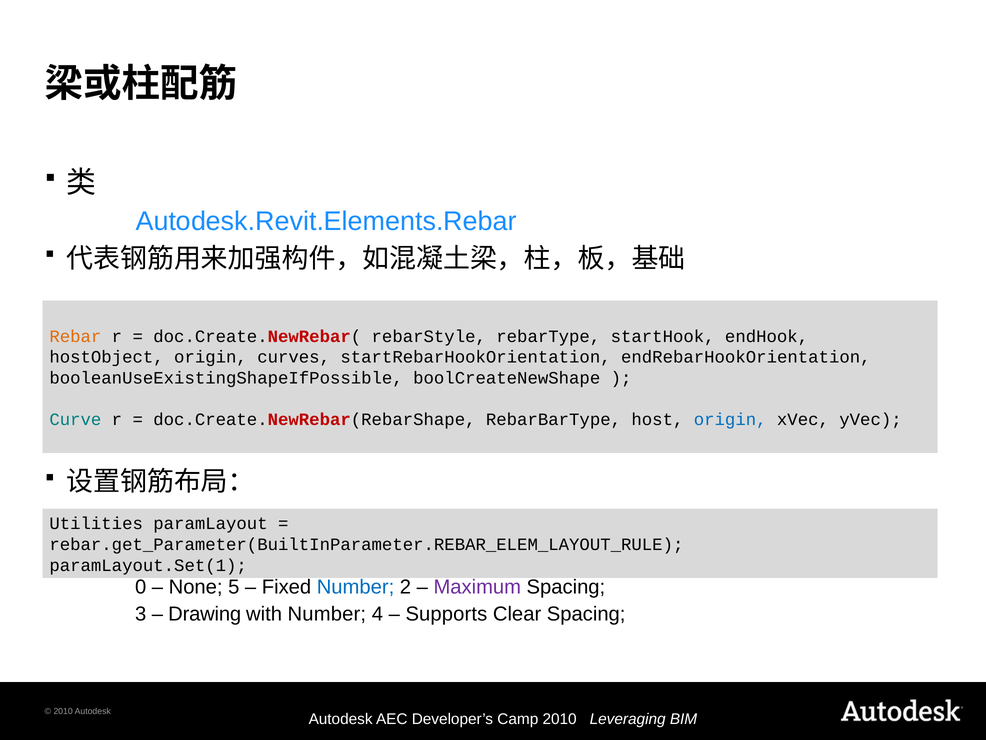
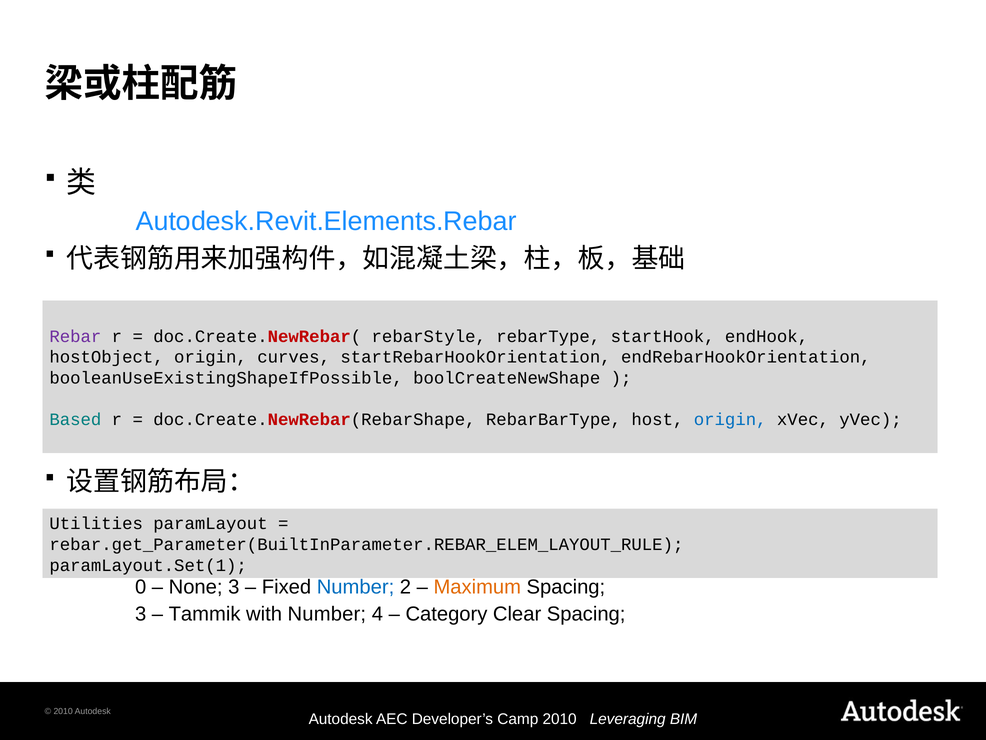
Rebar colour: orange -> purple (75, 336)
Curve: Curve -> Based (75, 419)
None 5: 5 -> 3 (234, 586)
Maximum colour: purple -> orange (477, 586)
Drawing: Drawing -> Tammik (205, 614)
Supports: Supports -> Category (446, 614)
